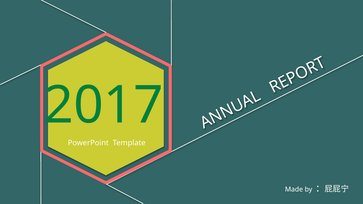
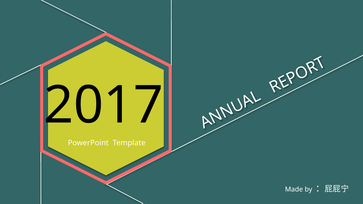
2017 colour: green -> black (103, 105)
